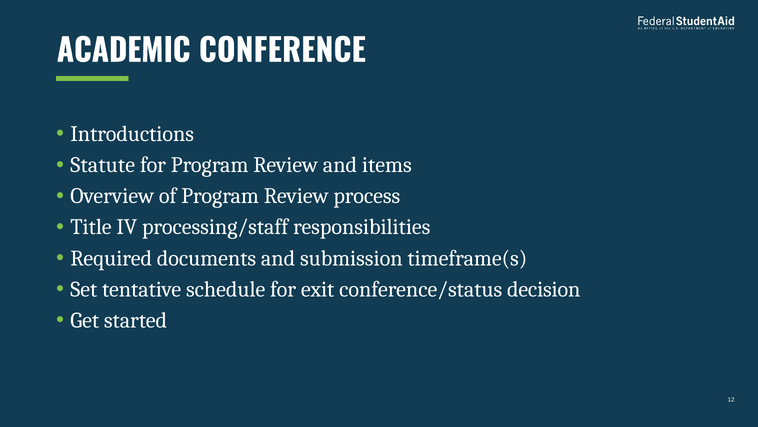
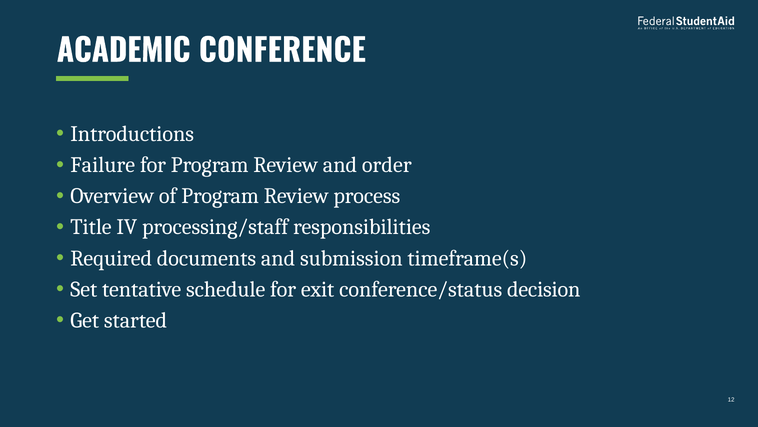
Statute: Statute -> Failure (103, 165)
items: items -> order (387, 165)
